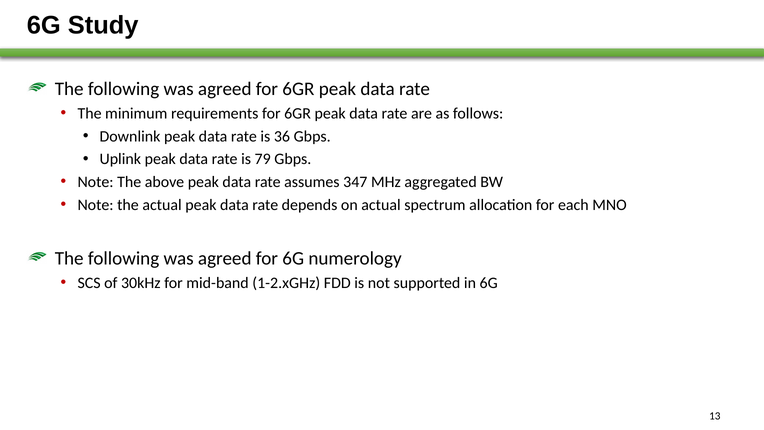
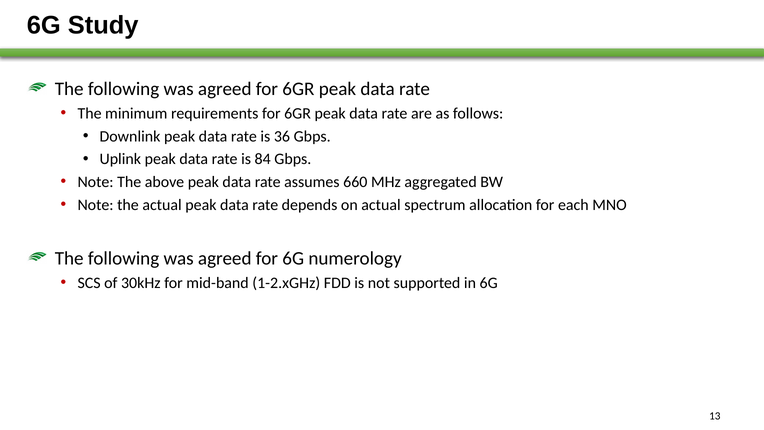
79: 79 -> 84 (263, 159)
347: 347 -> 660 (355, 182)
